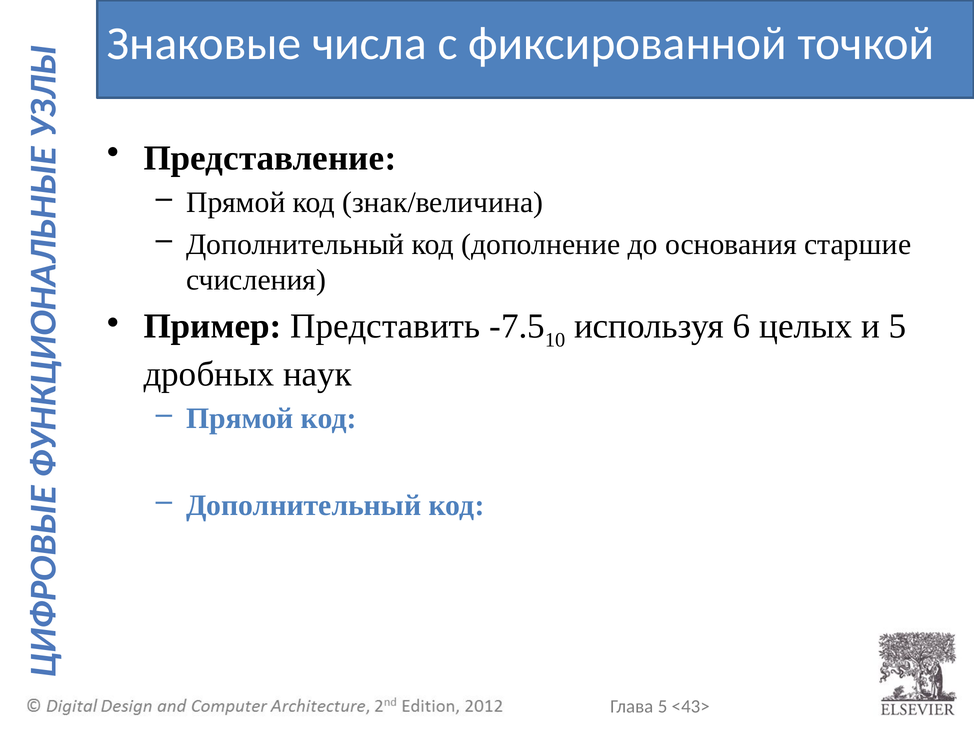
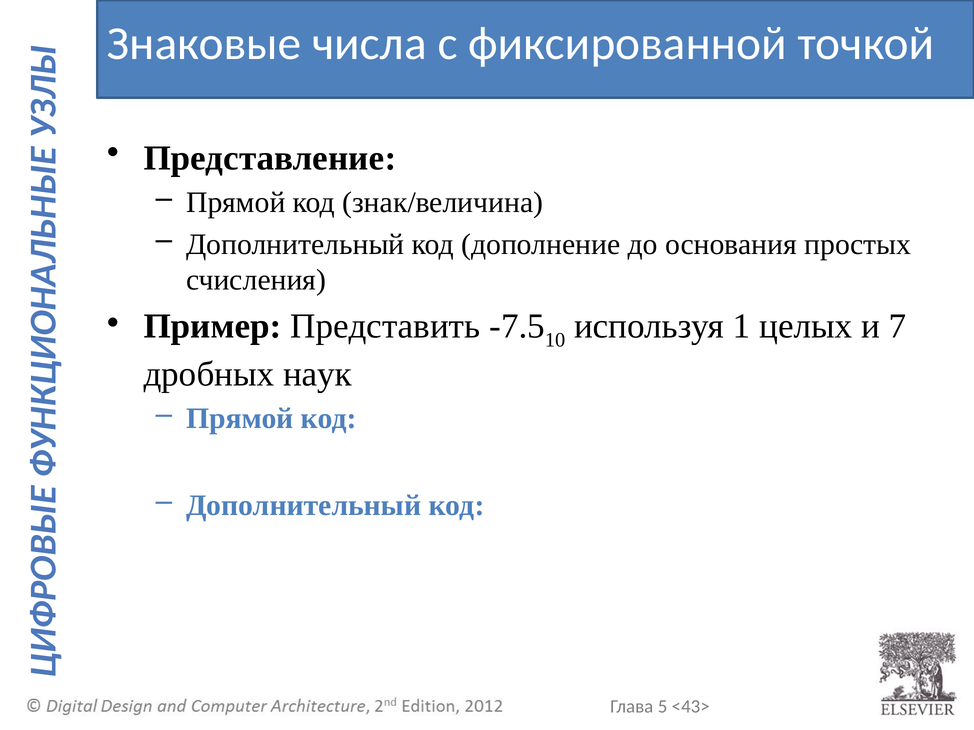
старшие: старшие -> простых (858, 244)
6: 6 -> 1 (742, 326)
и 5: 5 -> 7 (898, 326)
